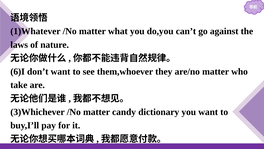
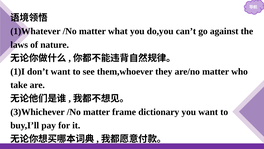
6)I: 6)I -> 1)I (18, 71)
candy: candy -> frame (124, 112)
